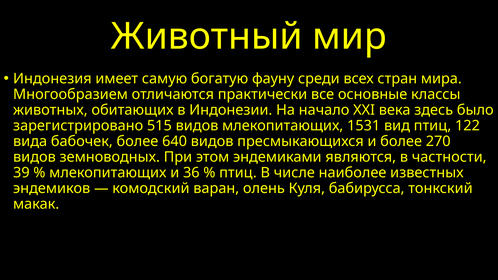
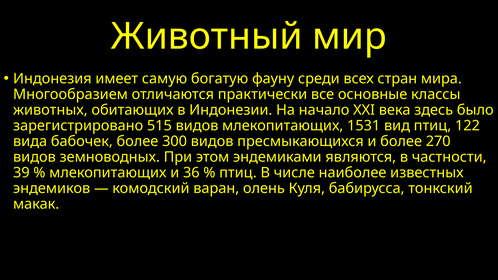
640: 640 -> 300 (175, 141)
